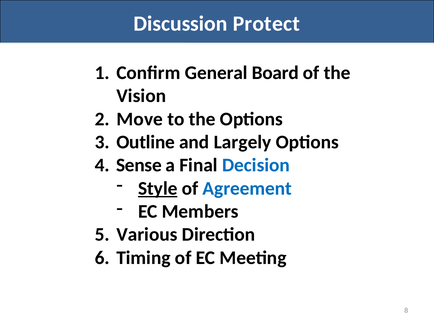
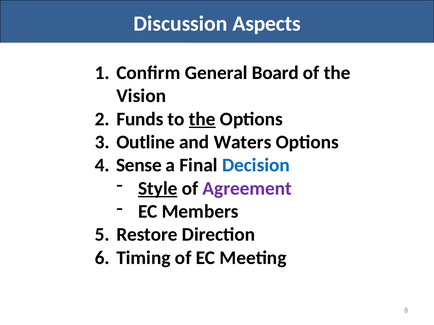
Protect: Protect -> Aspects (267, 24)
Move: Move -> Funds (140, 119)
the underline: none -> present (202, 119)
Largely: Largely -> Waters (243, 142)
Agreement colour: blue -> purple (247, 189)
Various: Various -> Restore (147, 235)
